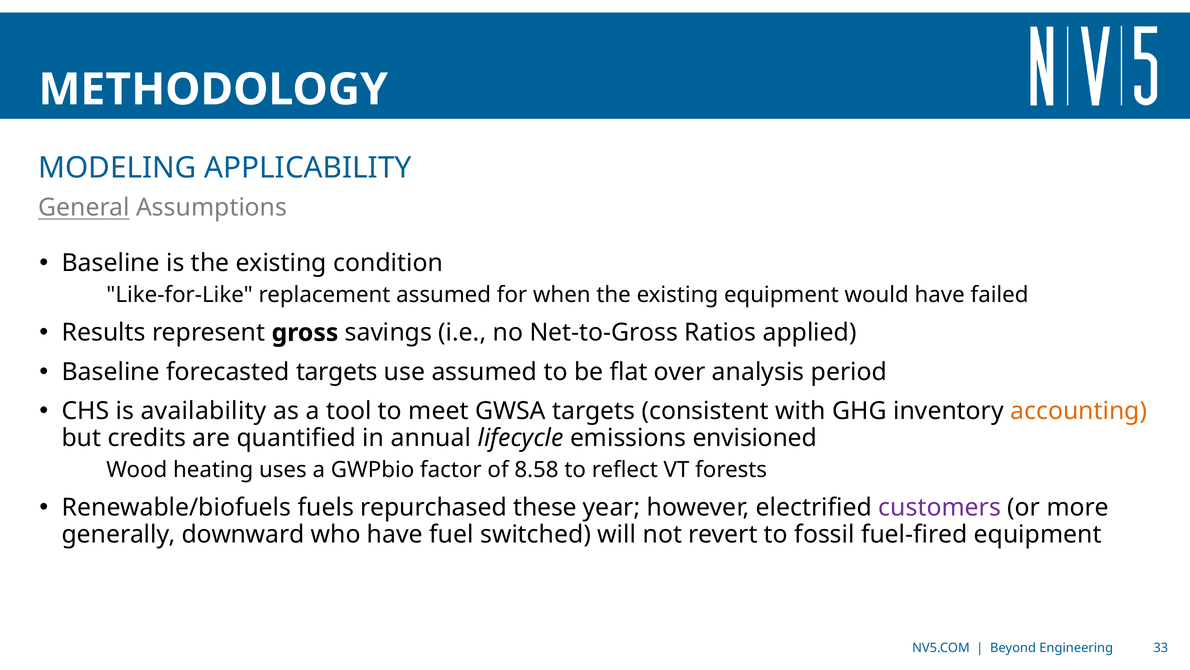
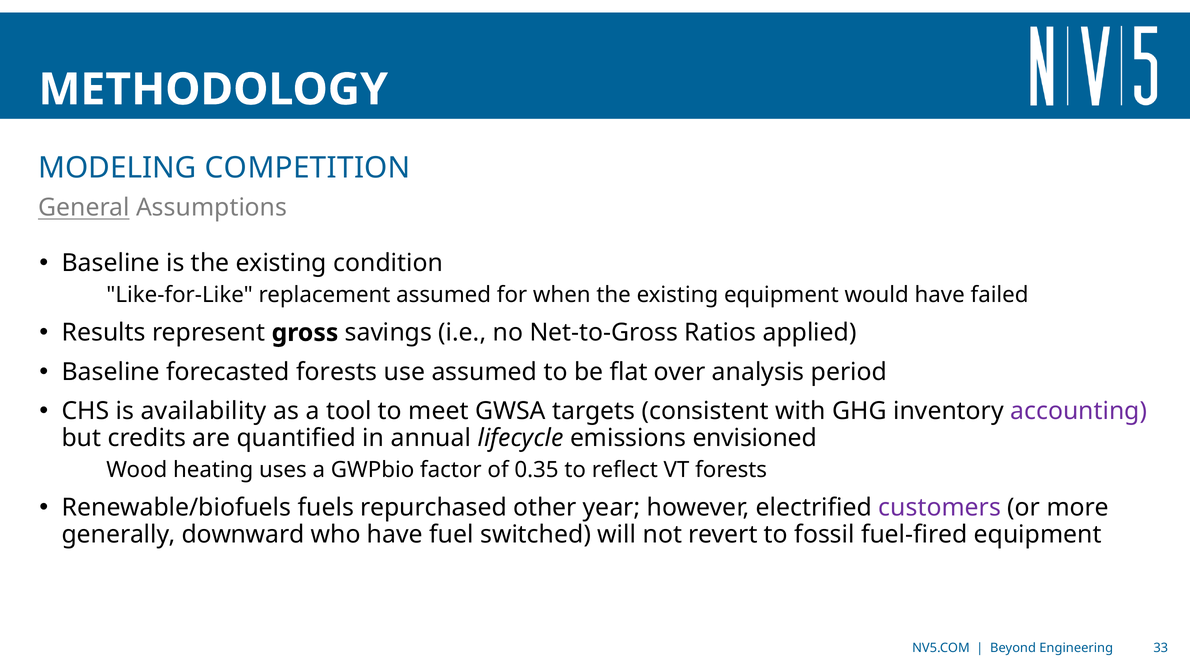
APPLICABILITY: APPLICABILITY -> COMPETITION (308, 168)
forecasted targets: targets -> forests (337, 372)
accounting colour: orange -> purple (1079, 411)
8.58: 8.58 -> 0.35 (537, 469)
these: these -> other (545, 507)
